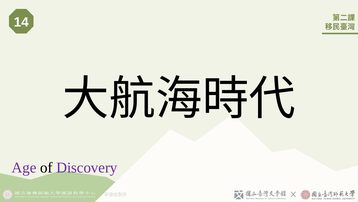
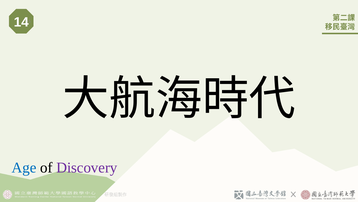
Age colour: purple -> blue (24, 167)
